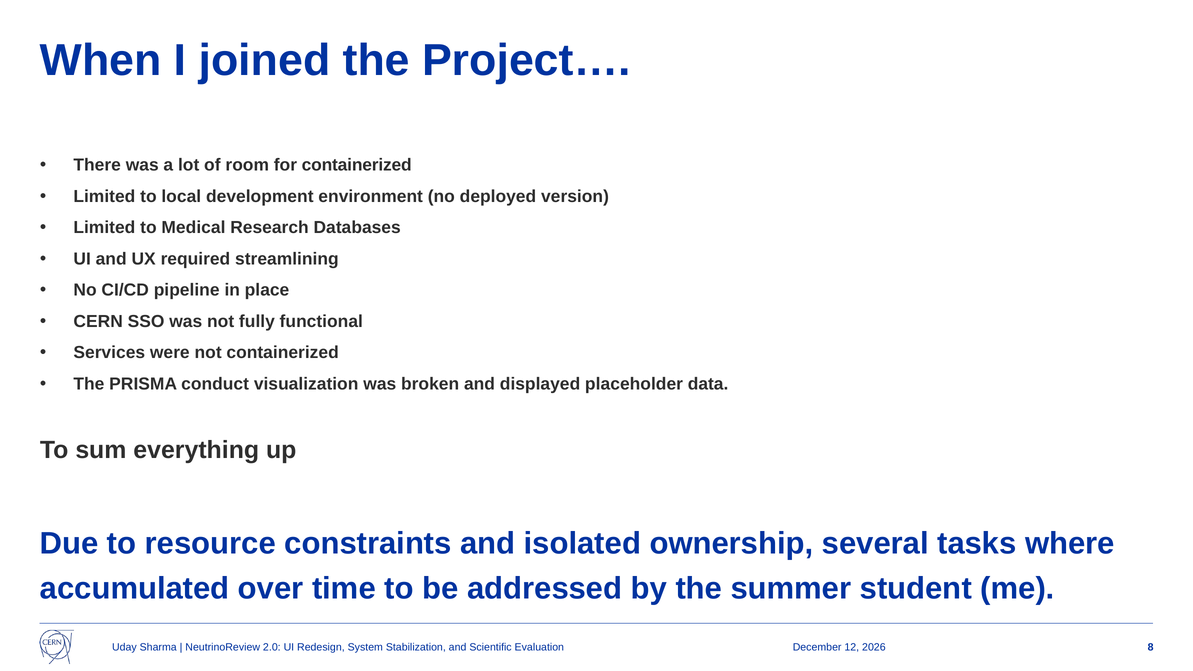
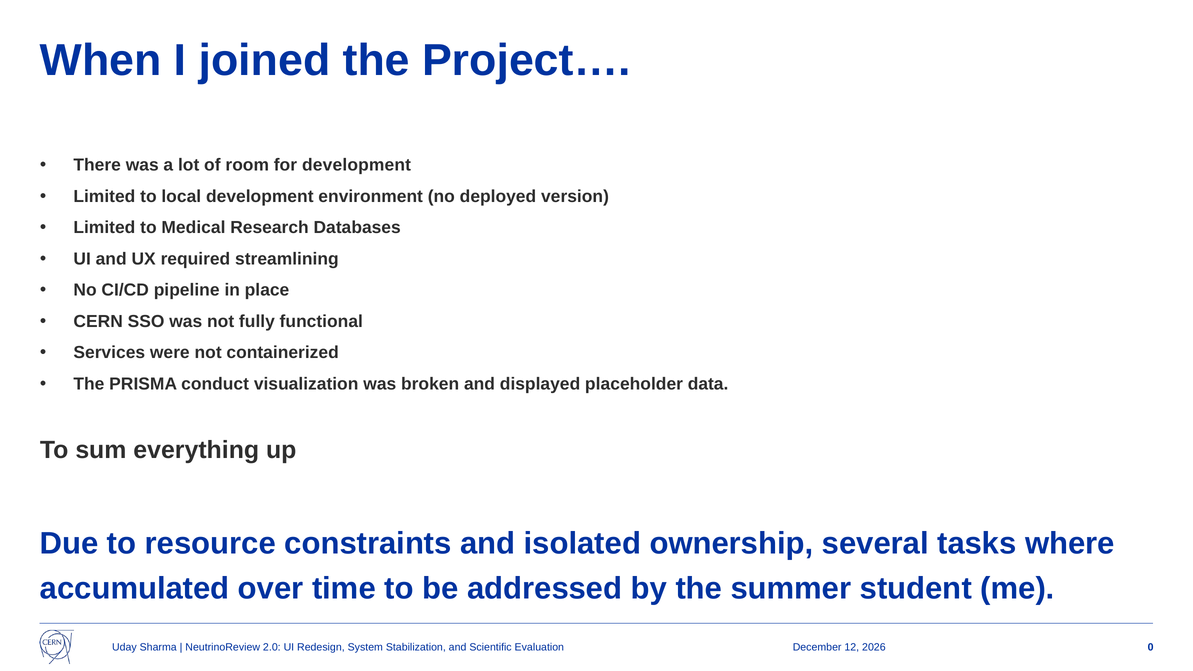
for containerized: containerized -> development (357, 165)
8: 8 -> 0 (1151, 647)
